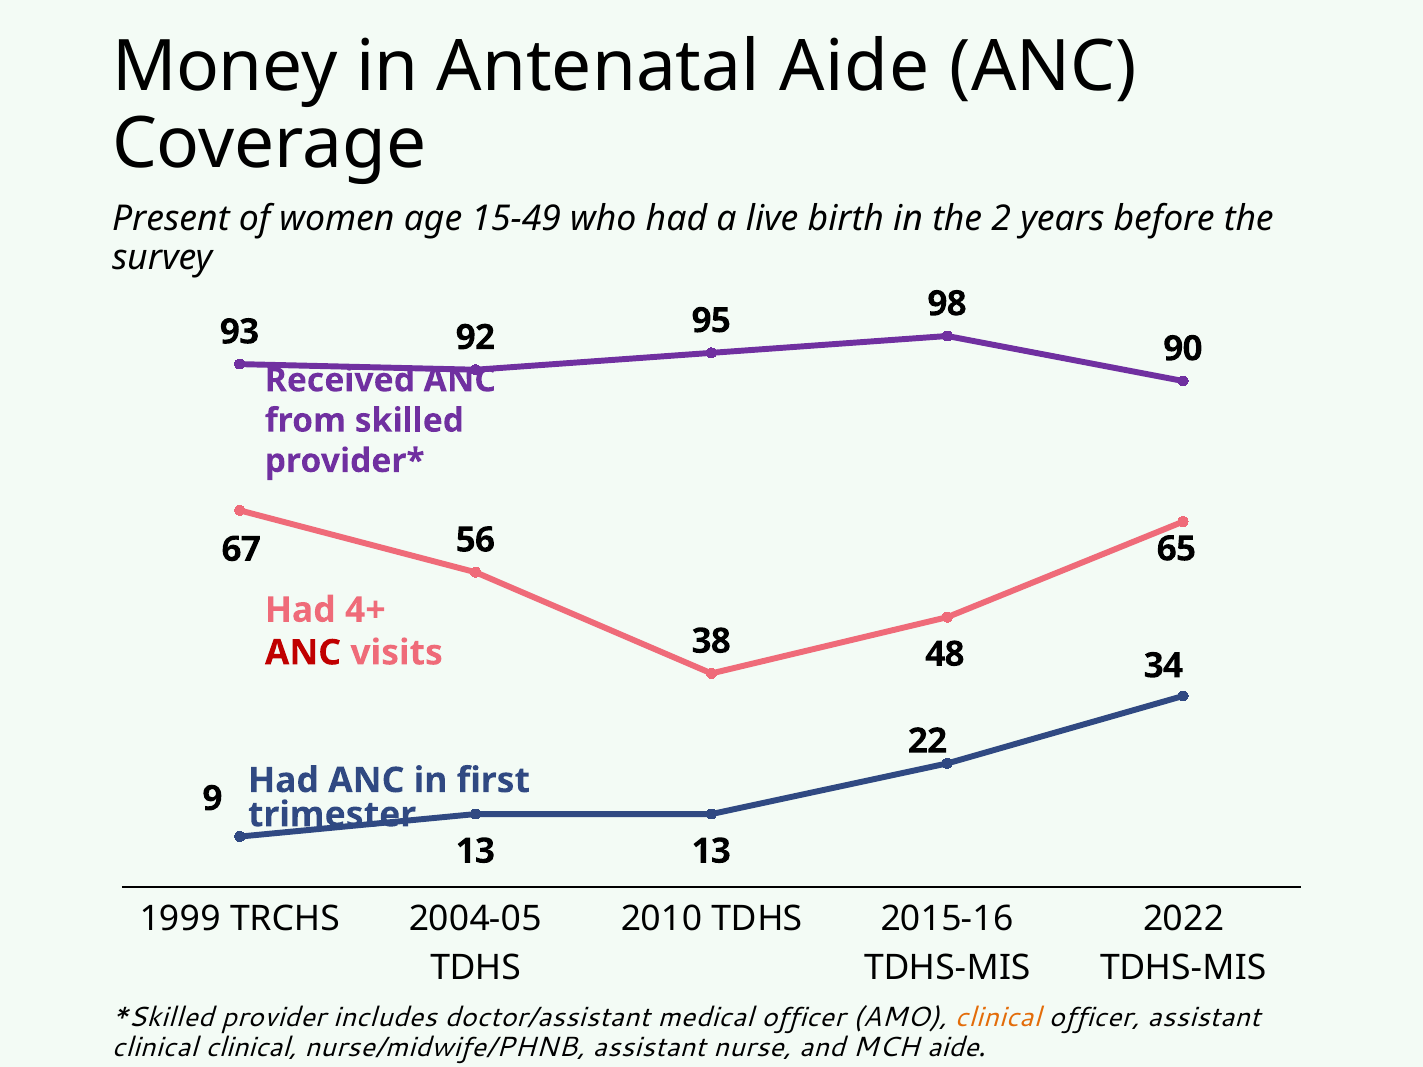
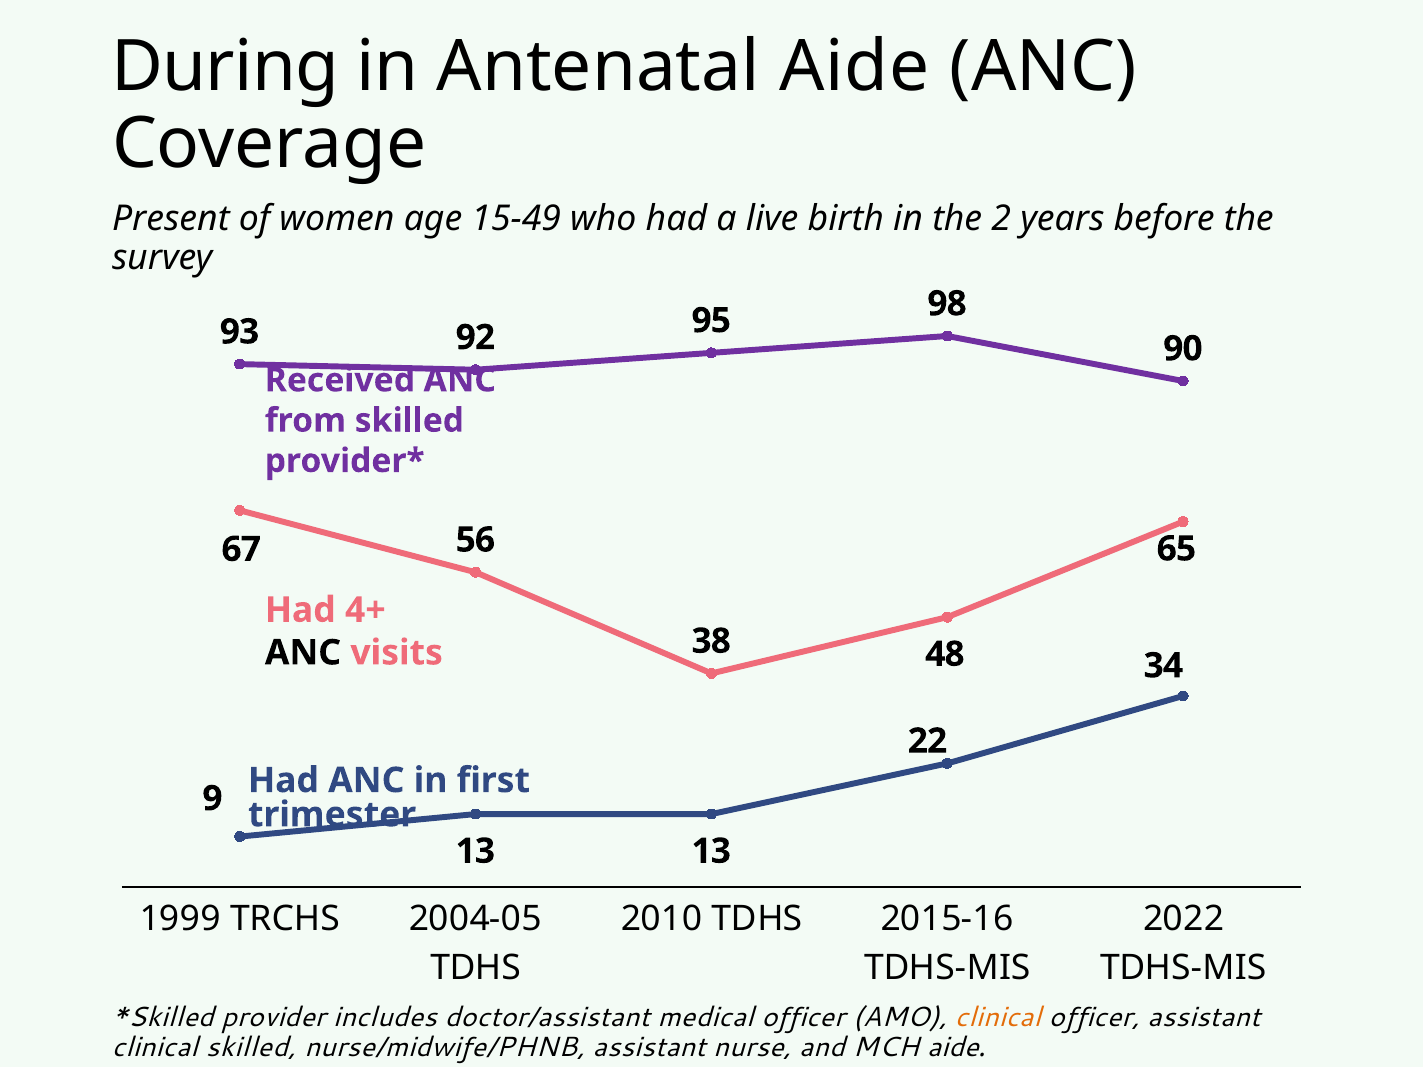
Money: Money -> During (225, 67)
ANC colour: red -> black (303, 653)
clinical clinical: clinical -> skilled (251, 1047)
